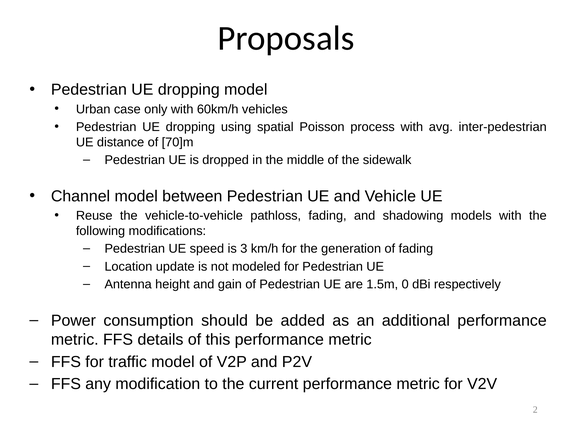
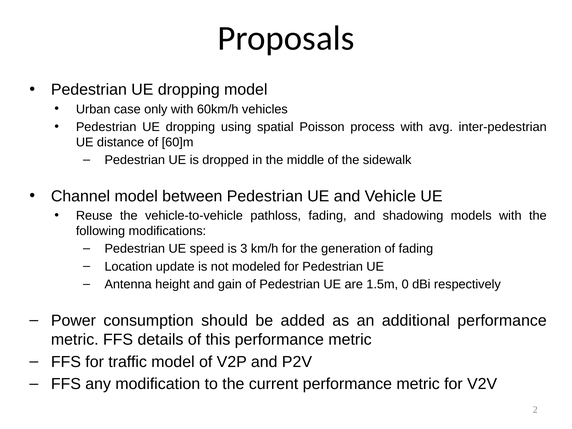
70]m: 70]m -> 60]m (178, 142)
